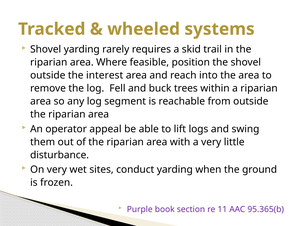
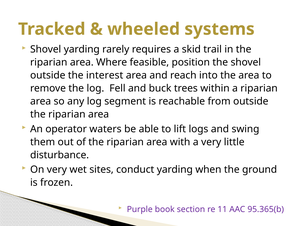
appeal: appeal -> waters (105, 129)
